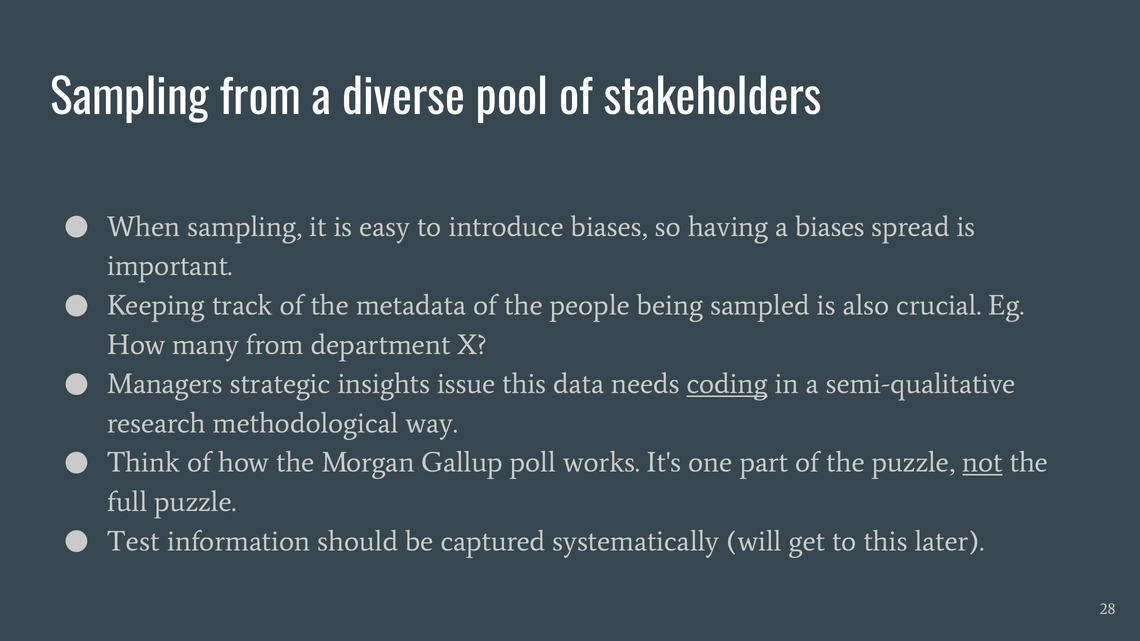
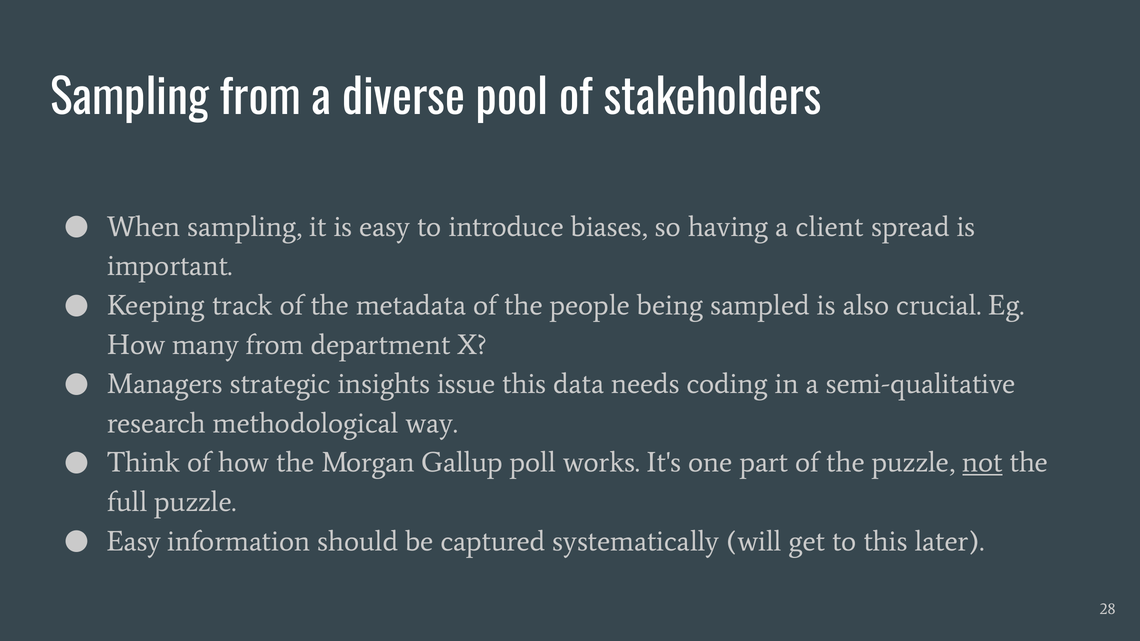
a biases: biases -> client (830, 227)
coding underline: present -> none (727, 384)
Test: Test -> Easy (134, 541)
